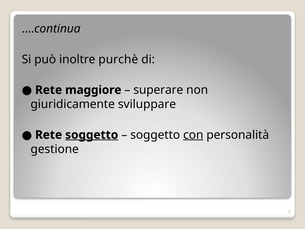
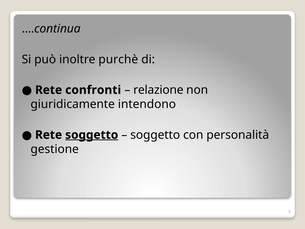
maggiore: maggiore -> confronti (93, 90)
superare: superare -> relazione (158, 90)
sviluppare: sviluppare -> intendono (147, 104)
con underline: present -> none (193, 135)
